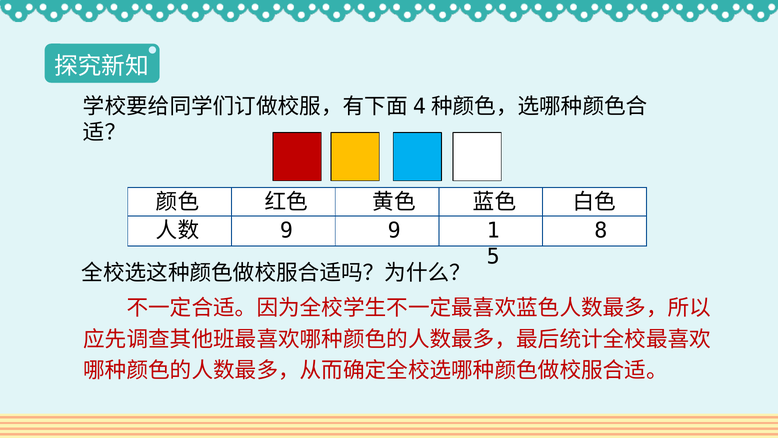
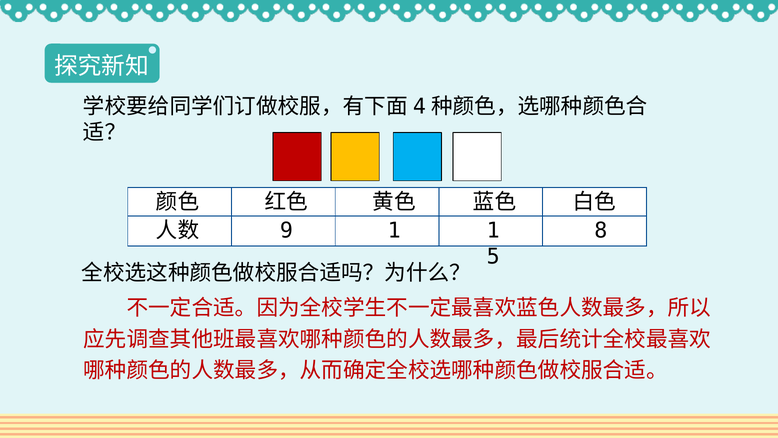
9 9: 9 -> 1 (394, 230)
